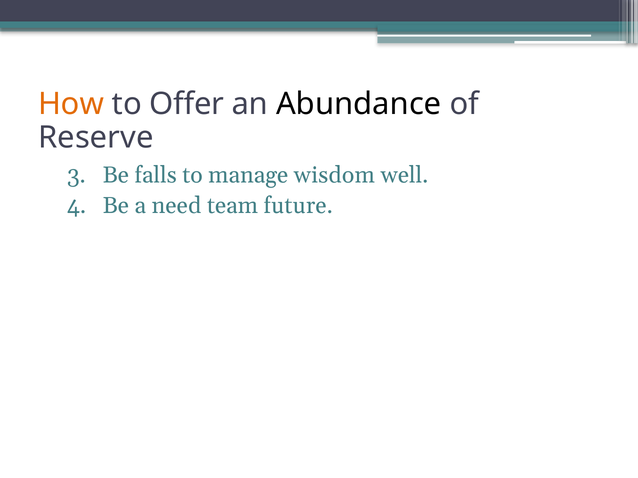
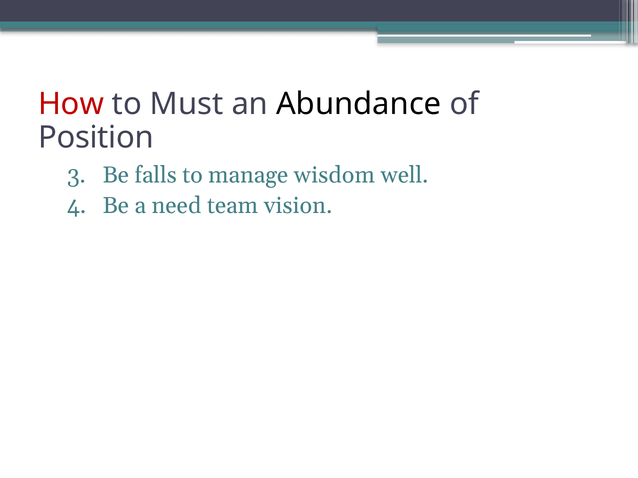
How colour: orange -> red (71, 104)
Offer: Offer -> Must (187, 104)
Reserve: Reserve -> Position (96, 138)
future: future -> vision (298, 206)
